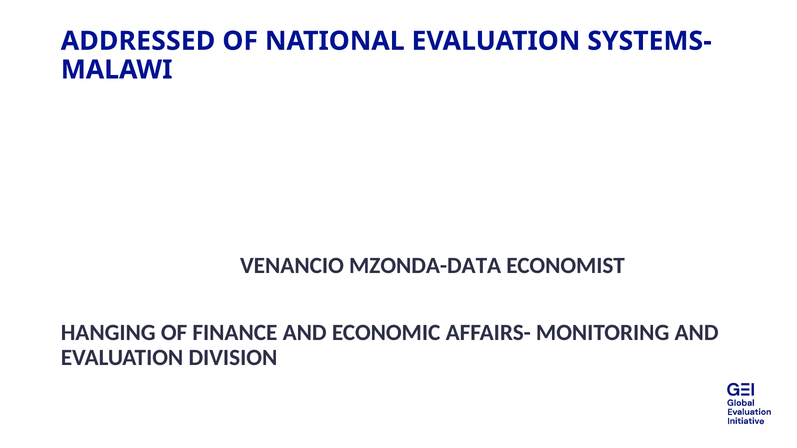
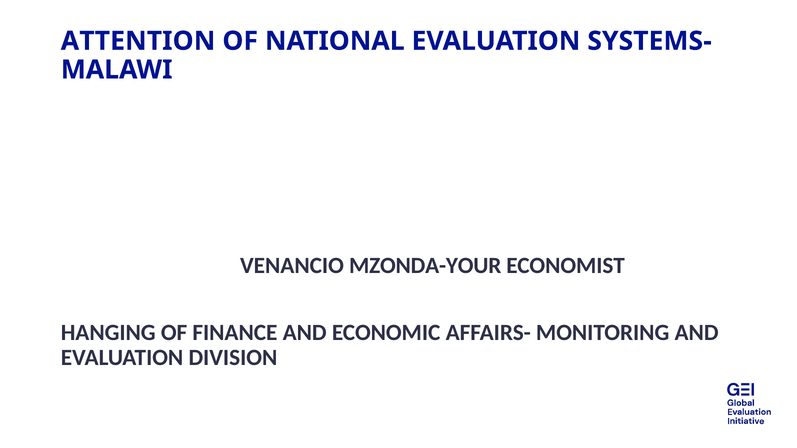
ADDRESSED: ADDRESSED -> ATTENTION (138, 41)
MZONDA-DATA: MZONDA-DATA -> MZONDA-YOUR (425, 266)
